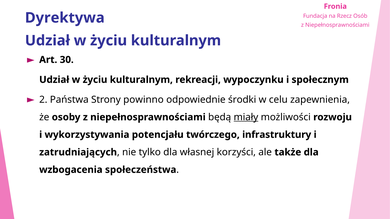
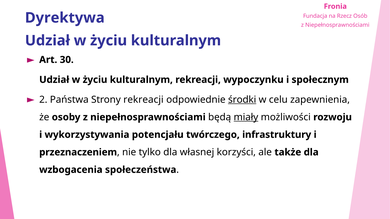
Strony powinno: powinno -> rekreacji (143, 100)
środki underline: none -> present (242, 100)
zatrudniających: zatrudniających -> przeznaczeniem (78, 152)
